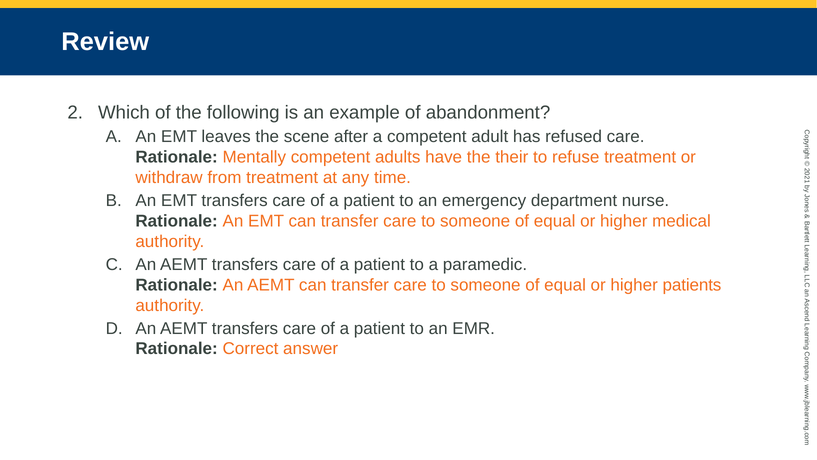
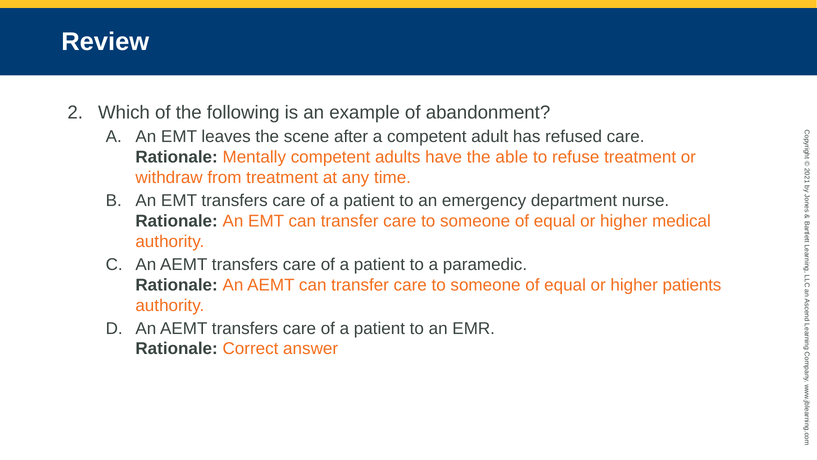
their: their -> able (512, 157)
